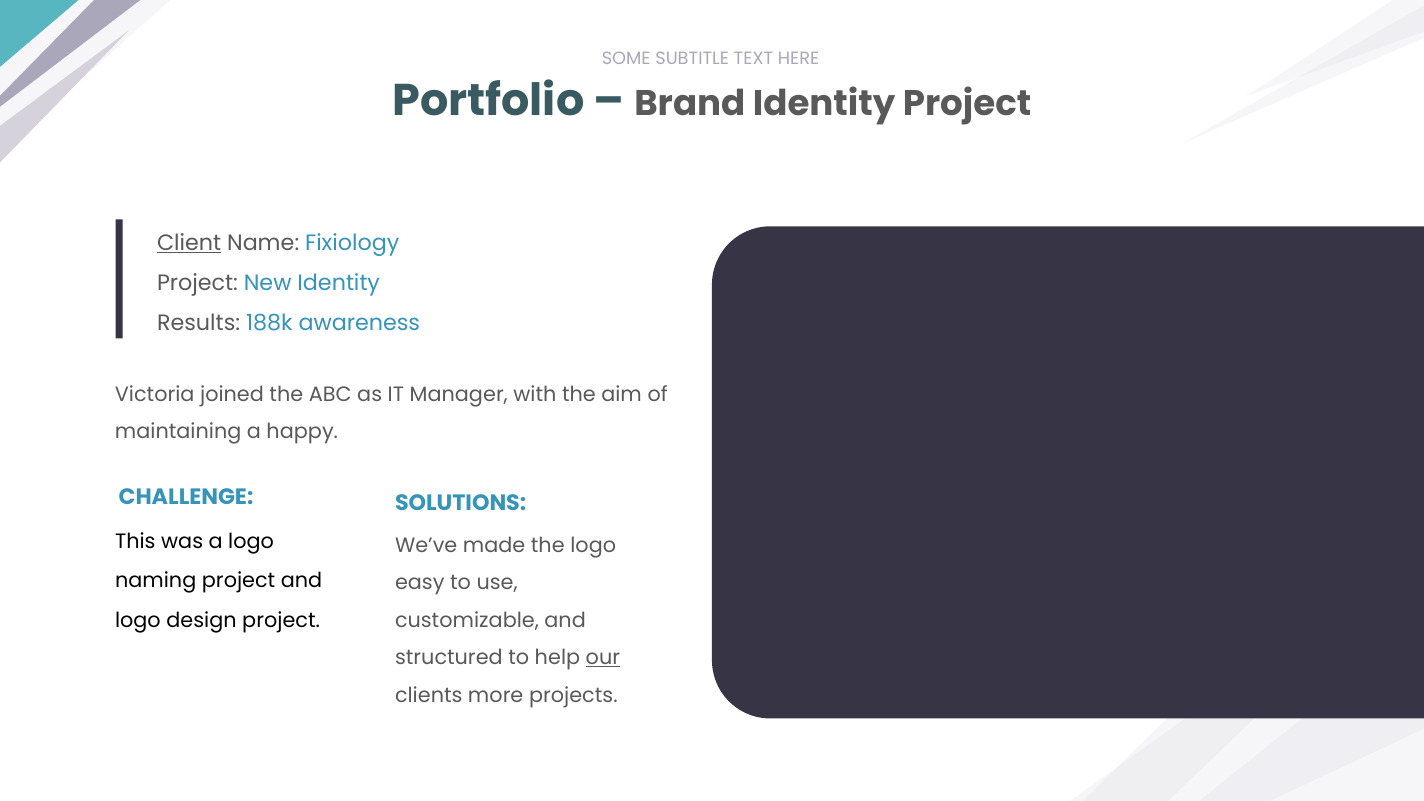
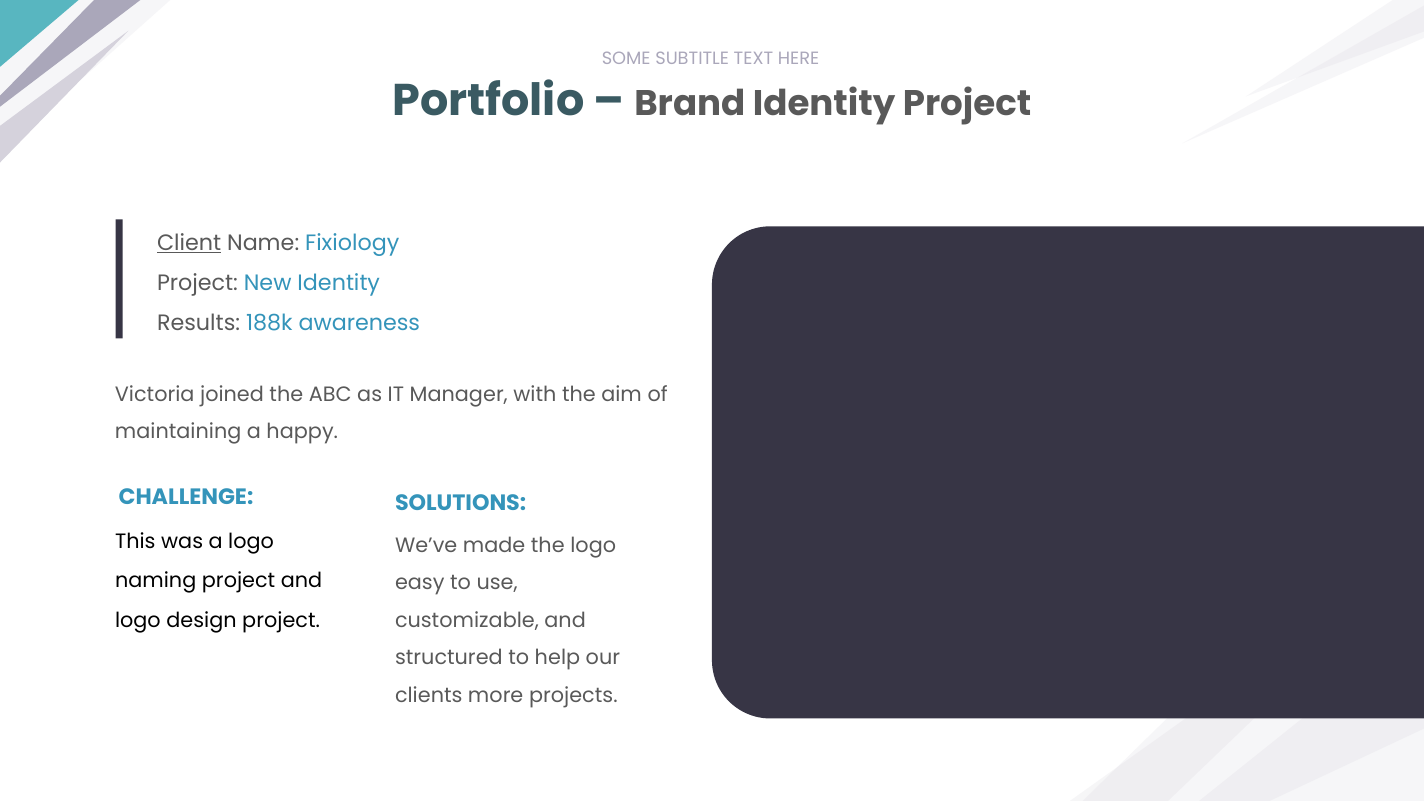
our underline: present -> none (603, 658)
